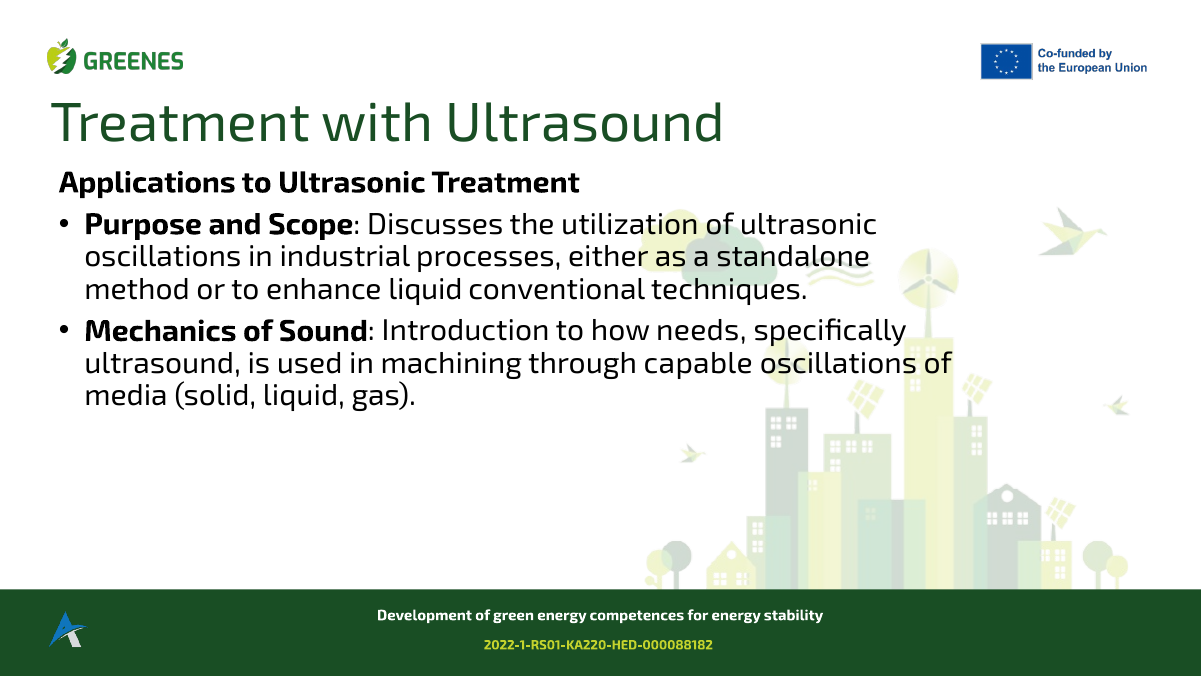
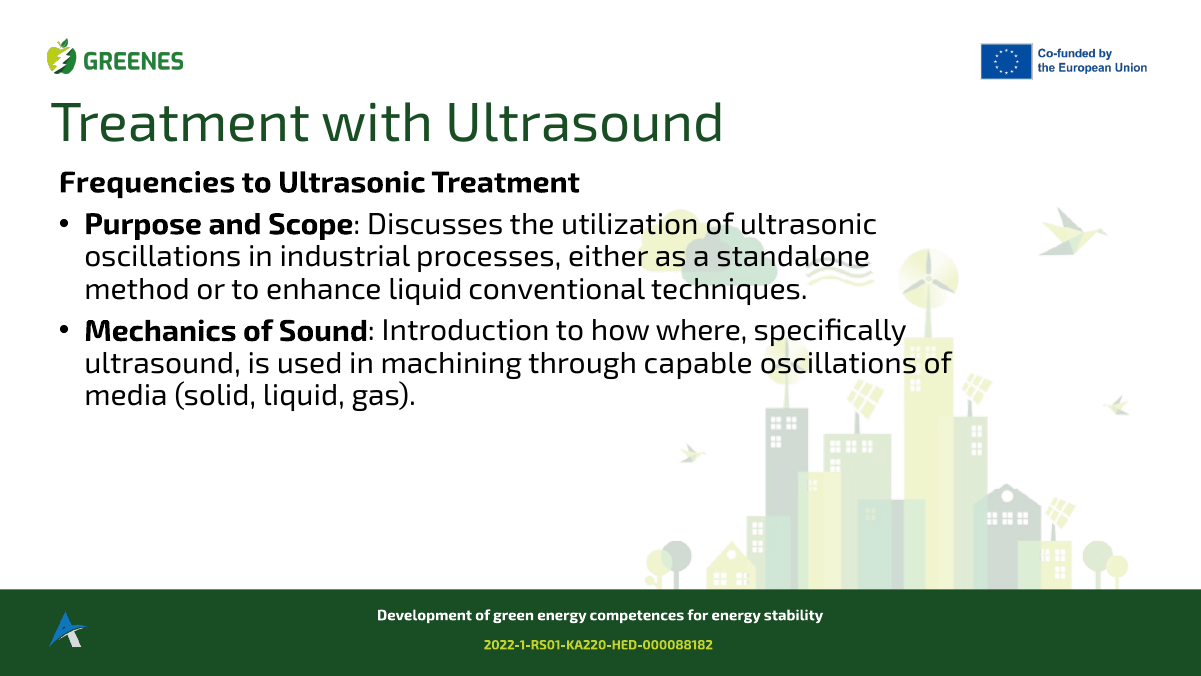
Applications: Applications -> Frequencies (147, 182)
needs: needs -> where (702, 331)
